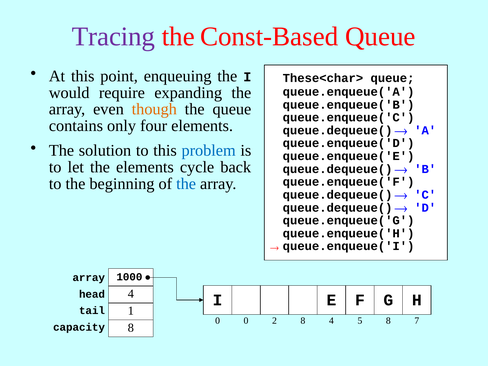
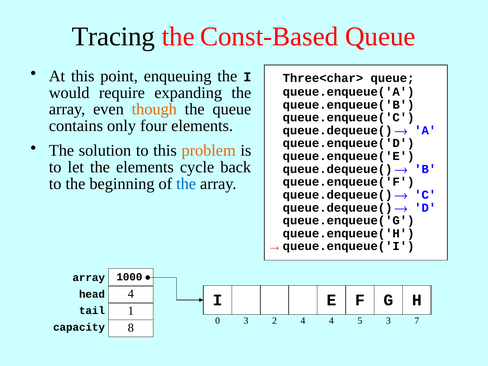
Tracing colour: purple -> black (114, 36)
These<char>: These<char> -> Three<char> (323, 78)
problem colour: blue -> orange (209, 151)
0 0: 0 -> 3 (246, 321)
2 8: 8 -> 4 (303, 321)
5 8: 8 -> 3 (388, 321)
